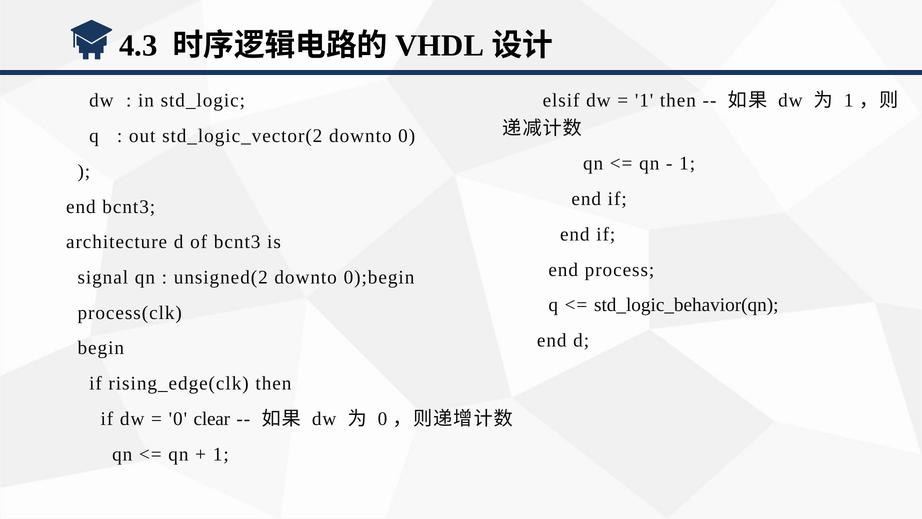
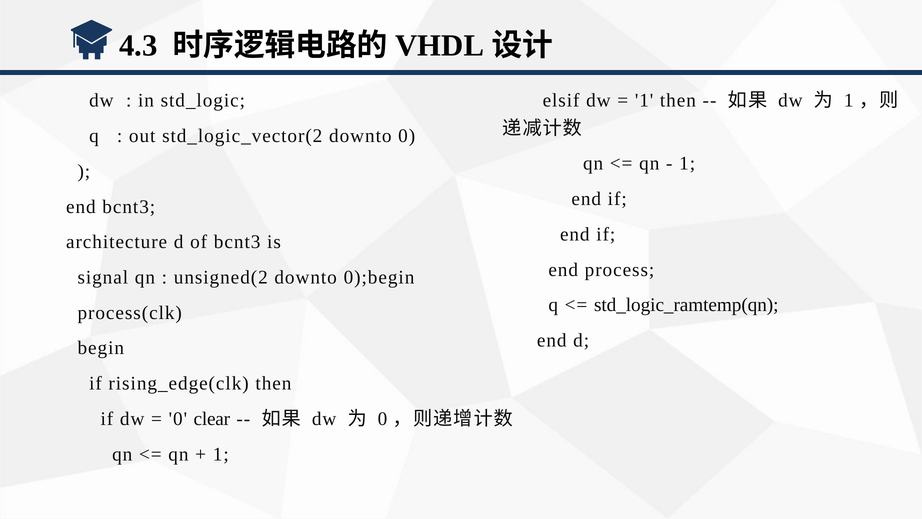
std_logic_behavior(qn: std_logic_behavior(qn -> std_logic_ramtemp(qn (686, 305)
